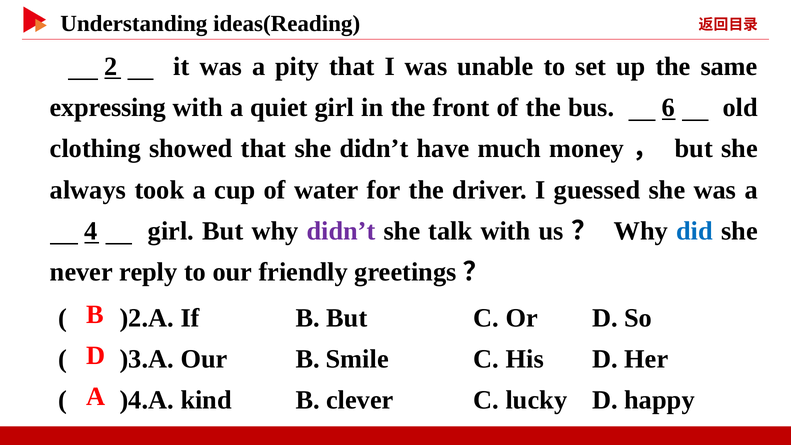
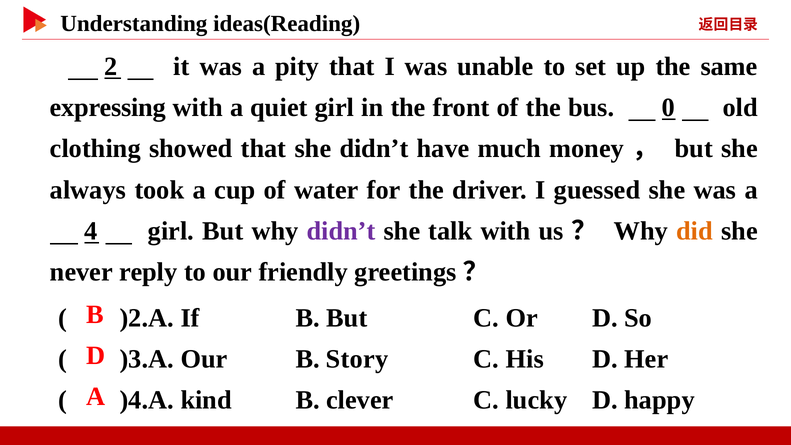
6: 6 -> 0 (668, 108)
did colour: blue -> orange (695, 231)
Smile: Smile -> Story (357, 359)
